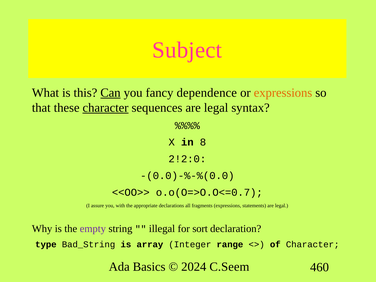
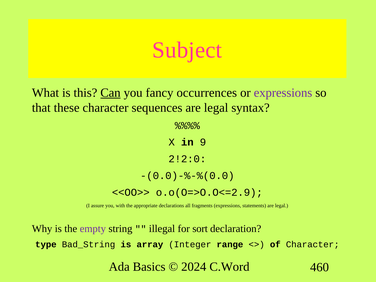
dependence: dependence -> occurrences (207, 93)
expressions colour: orange -> purple (283, 93)
character underline: present -> none (106, 108)
8: 8 -> 9 (203, 142)
o.o(O=>O.O<=0.7: o.o(O=>O.O<=0.7 -> o.o(O=>O.O<=2.9 (209, 192)
C.Seem: C.Seem -> C.Word (229, 267)
